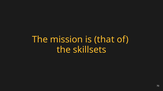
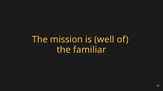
that: that -> well (104, 40)
skillsets: skillsets -> familiar (90, 50)
